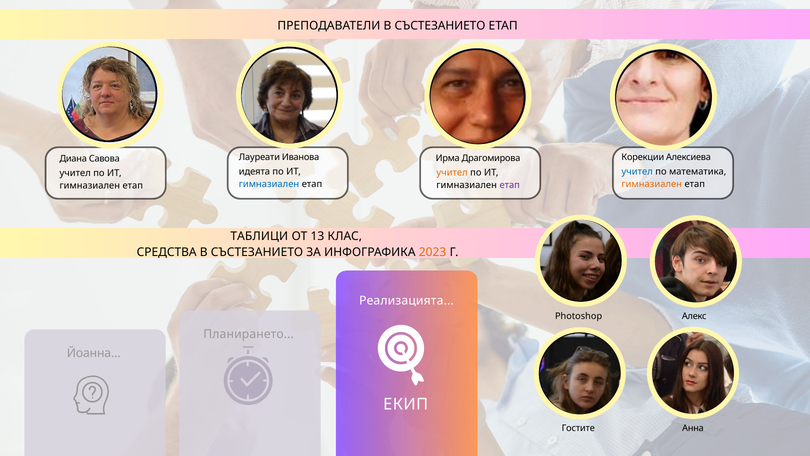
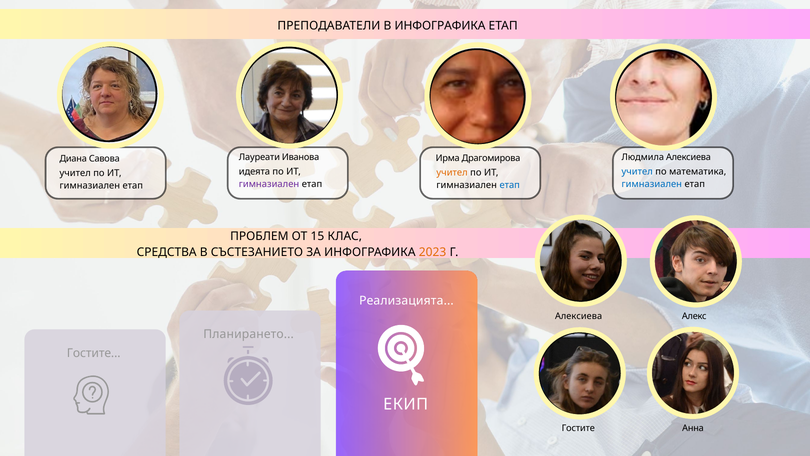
ПРЕПОДАВАТЕЛИ В СЪСТЕЗАНИЕТО: СЪСТЕЗАНИЕТО -> ИНФОГРАФИКА (440, 26)
Корекции: Корекции -> Людмила (643, 157)
гимназиален colour: blue -> purple (269, 184)
гимназиален colour: orange -> blue (652, 184)
етап colour: purple -> blue (510, 185)
ТАБЛИЦИ: ТАБЛИЦИ -> ПРОБЛЕМ (259, 236)
13: 13 -> 15 (317, 236)
Photoshop: Photoshop -> Алексиева (579, 316)
Йоанна: Йоанна -> Гостите (94, 353)
